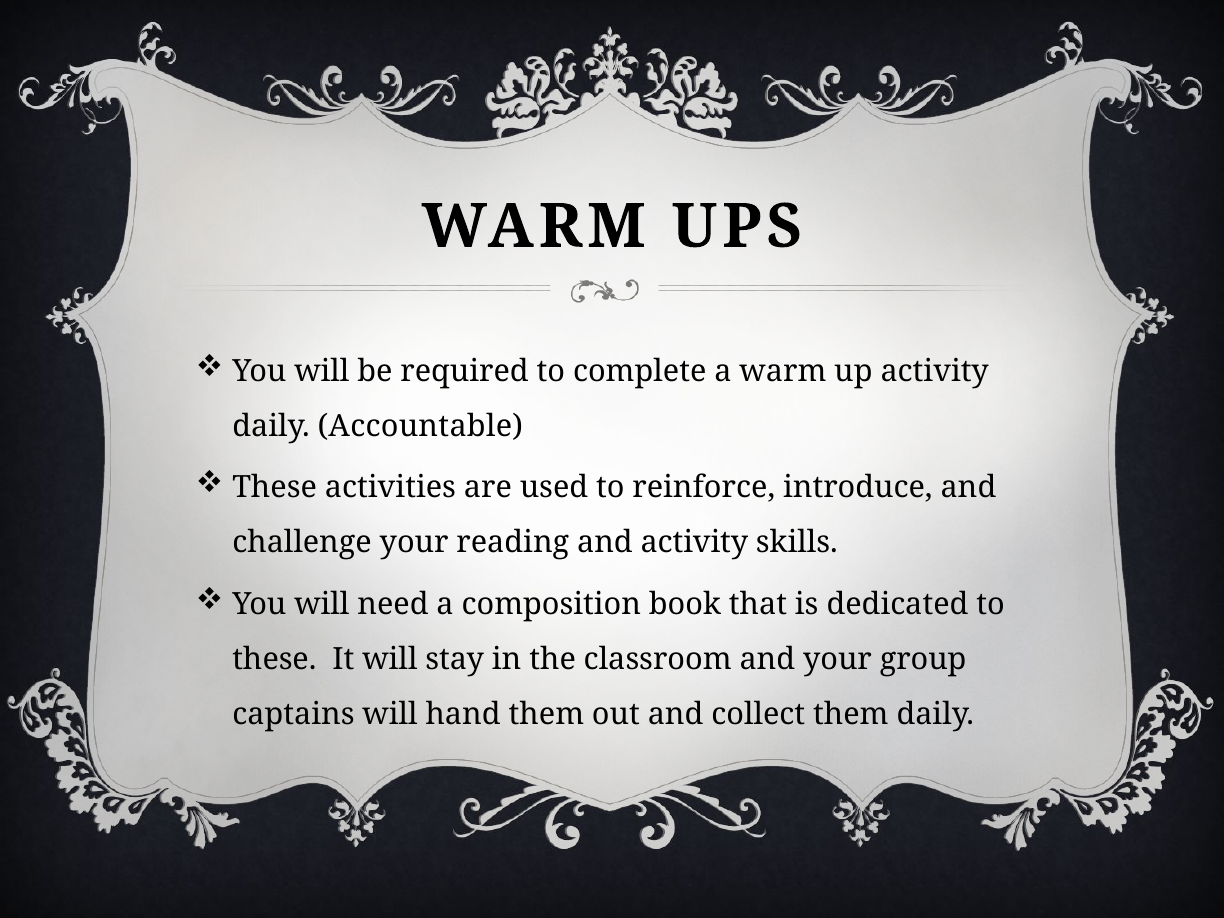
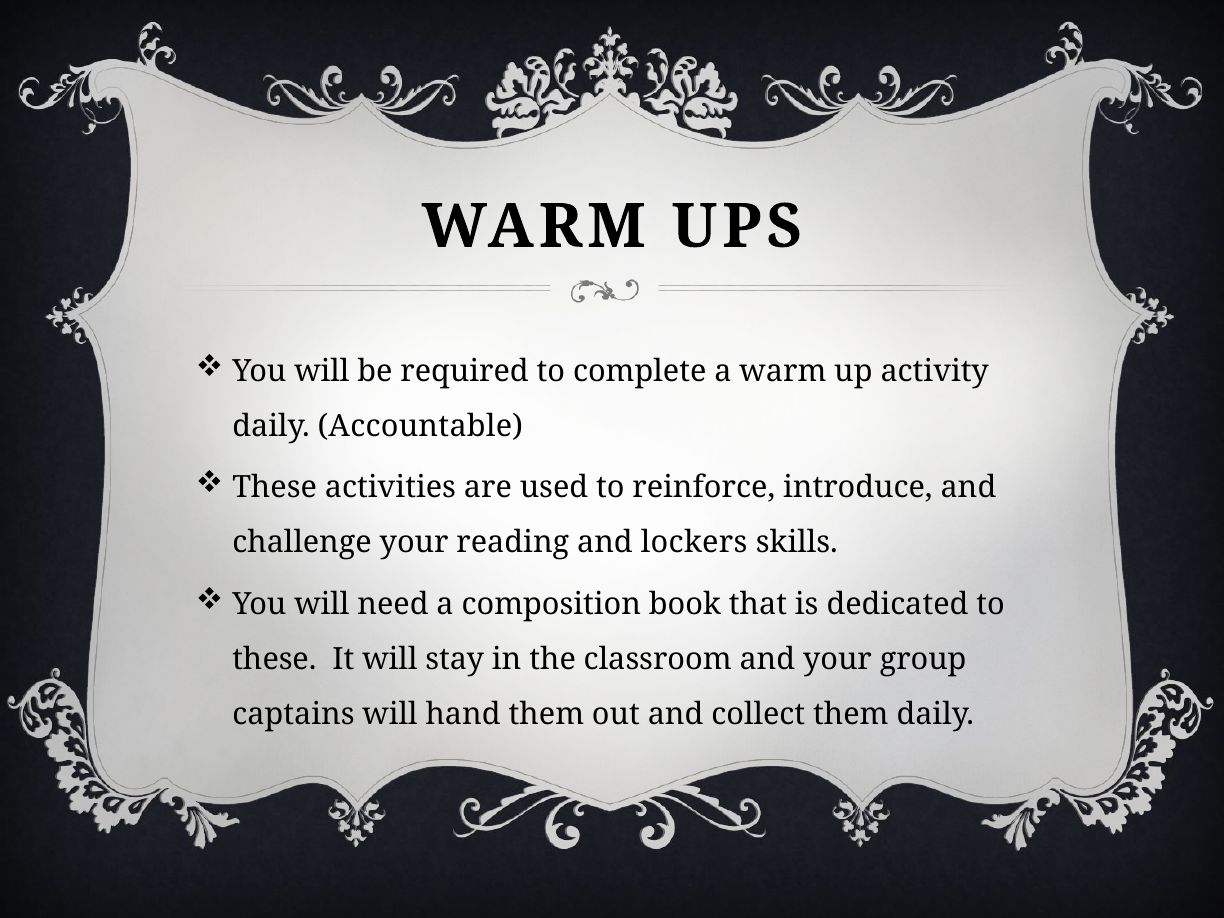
and activity: activity -> lockers (694, 543)
